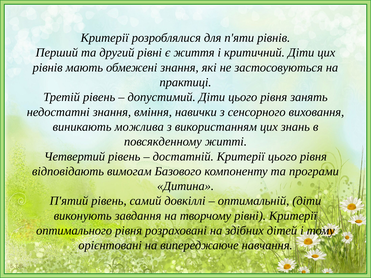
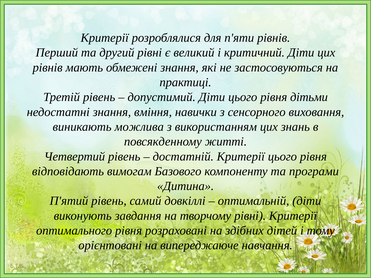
життя: життя -> великий (194, 53)
занять: занять -> дітьми (309, 97)
